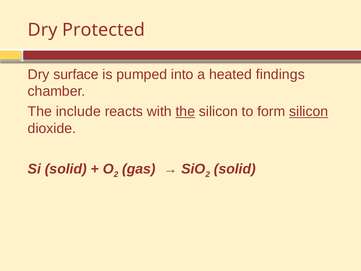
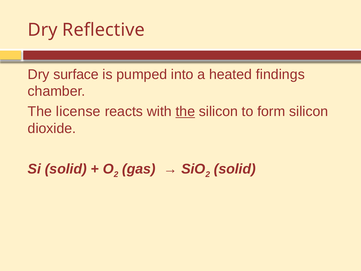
Protected: Protected -> Reflective (104, 30)
include: include -> license (78, 111)
silicon underline: present -> none (309, 111)
